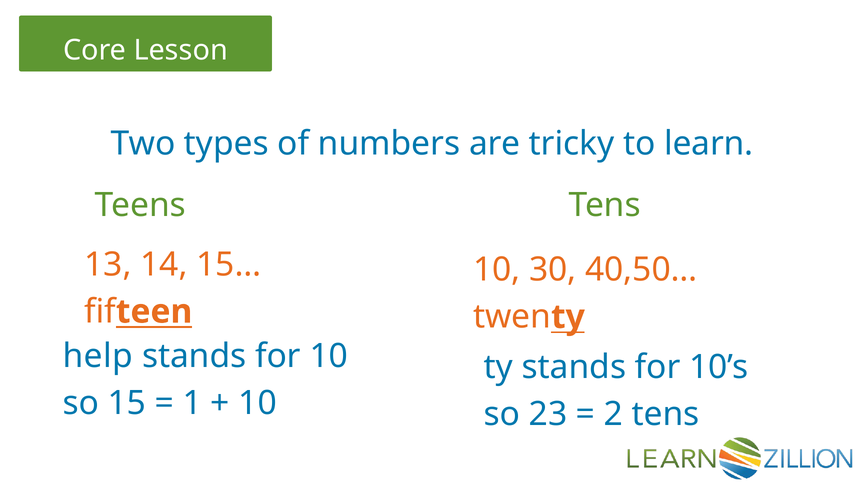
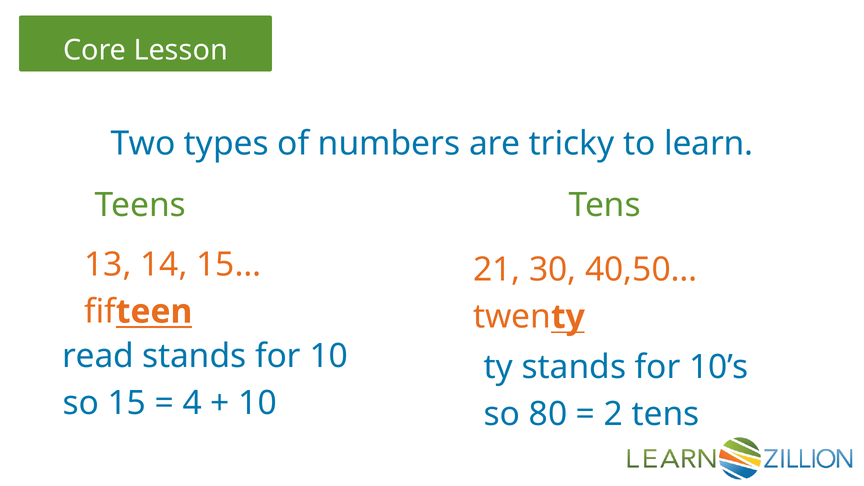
10: 10 -> 21 (497, 270)
help: help -> read (98, 356)
1: 1 -> 4 (192, 403)
23: 23 -> 80 (548, 414)
